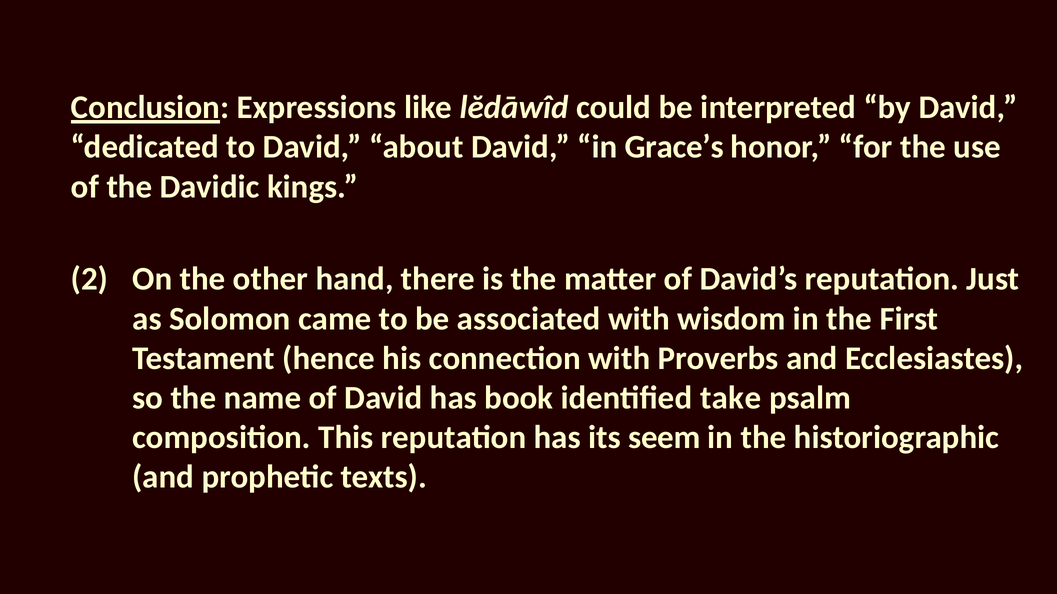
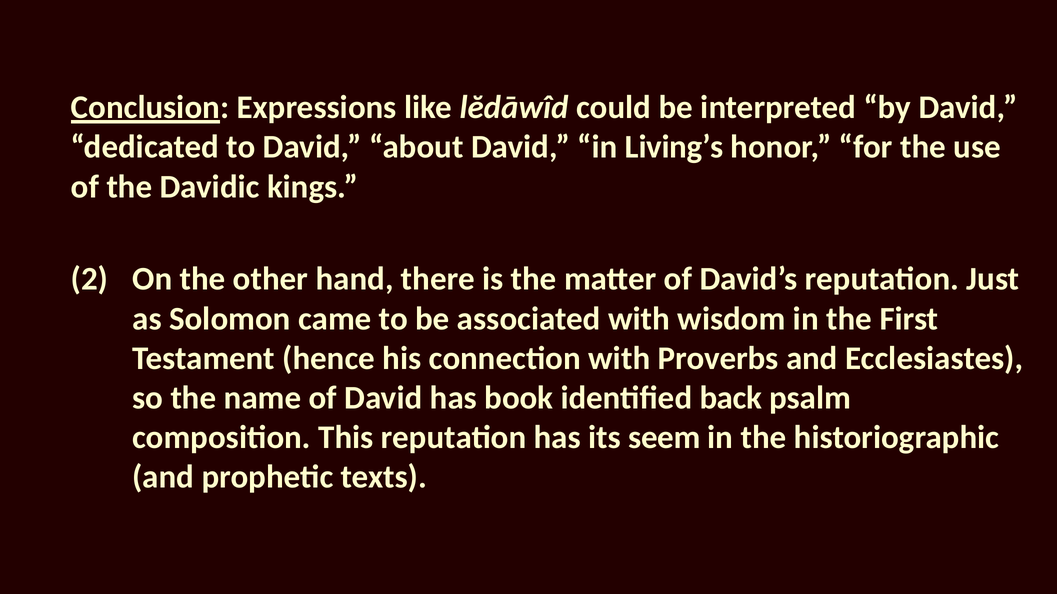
Grace’s: Grace’s -> Living’s (674, 147)
take: take -> back (731, 398)
